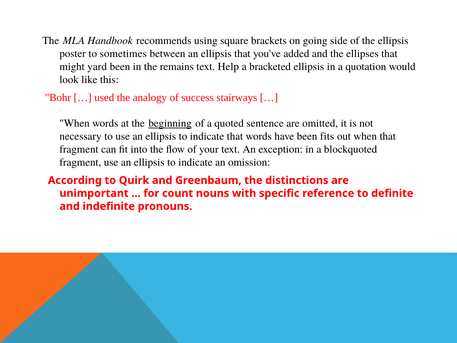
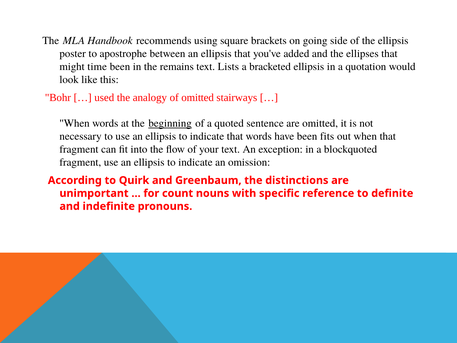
sometimes: sometimes -> apostrophe (123, 53)
yard: yard -> time (97, 66)
Help: Help -> Lists (228, 66)
of success: success -> omitted (198, 97)
